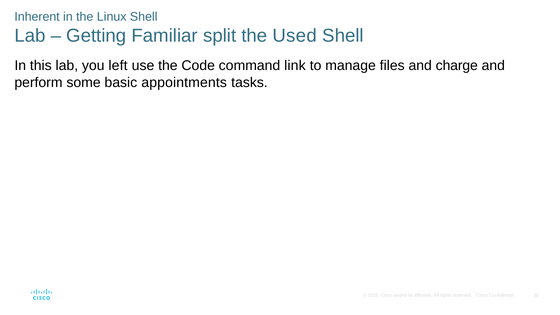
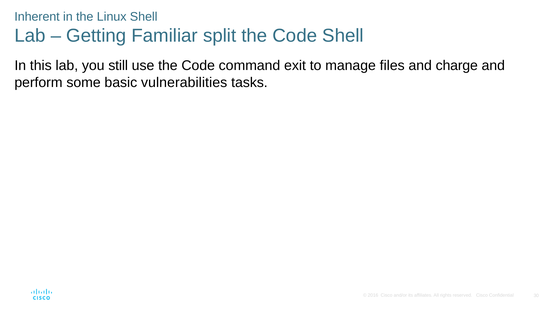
Used: Used -> Code (295, 36)
left: left -> still (118, 66)
link: link -> exit (295, 66)
appointments: appointments -> vulnerabilities (184, 82)
